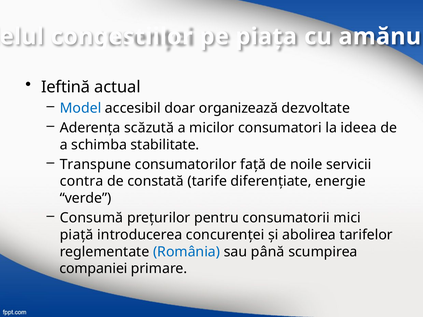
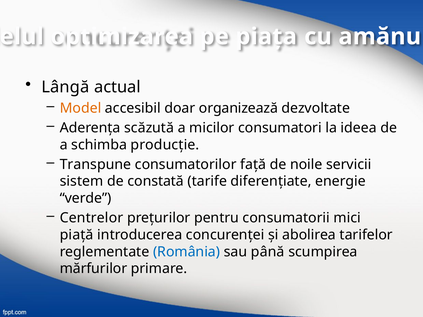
congestiilor: congestiilor -> optimizarea (122, 37)
Ieftină: Ieftină -> Lângă (65, 87)
Model colour: blue -> orange (81, 108)
stabilitate: stabilitate -> producție (165, 145)
contra: contra -> sistem (82, 181)
Consumă: Consumă -> Centrelor (91, 218)
companiei: companiei -> mărfurilor (93, 269)
